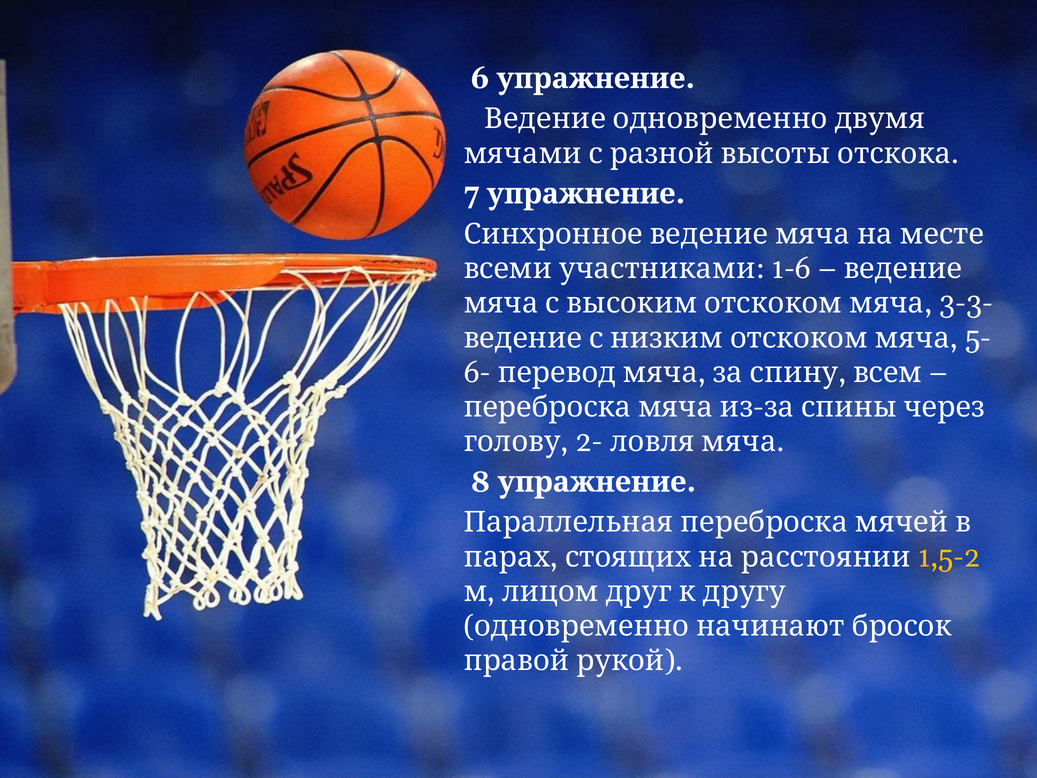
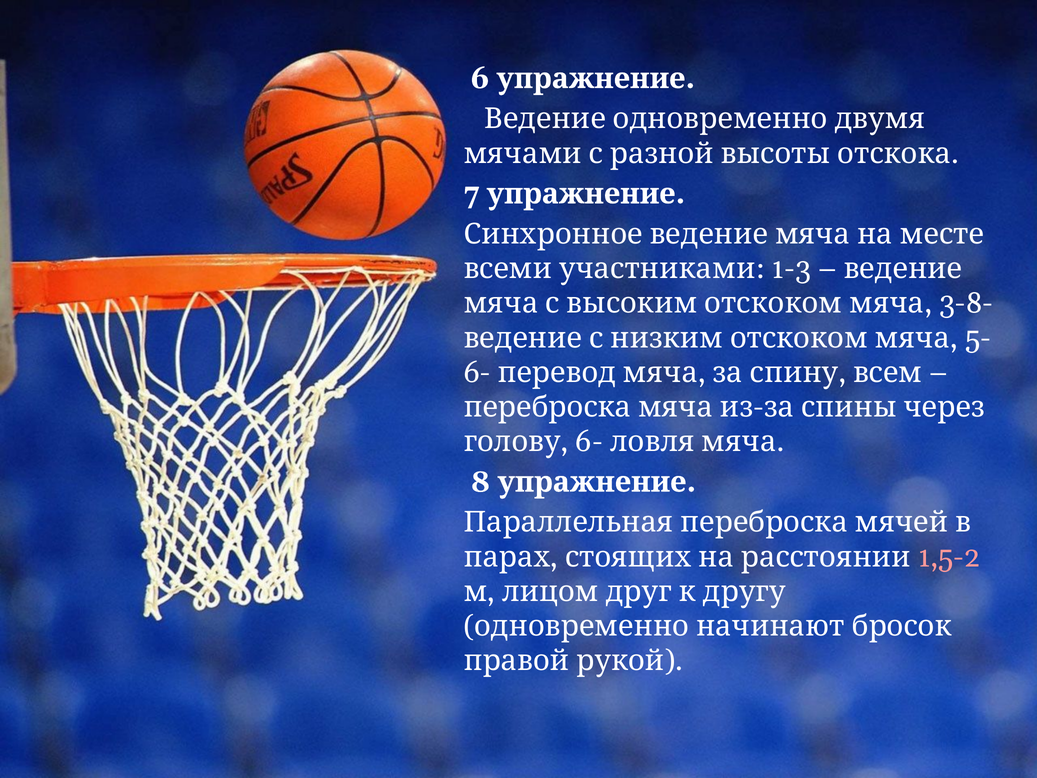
1-6: 1-6 -> 1-3 (791, 269)
3-3-: 3-3- -> 3-8- (966, 303)
2-: 2- -> 6- (589, 442)
1,5-2 colour: yellow -> pink (949, 557)
